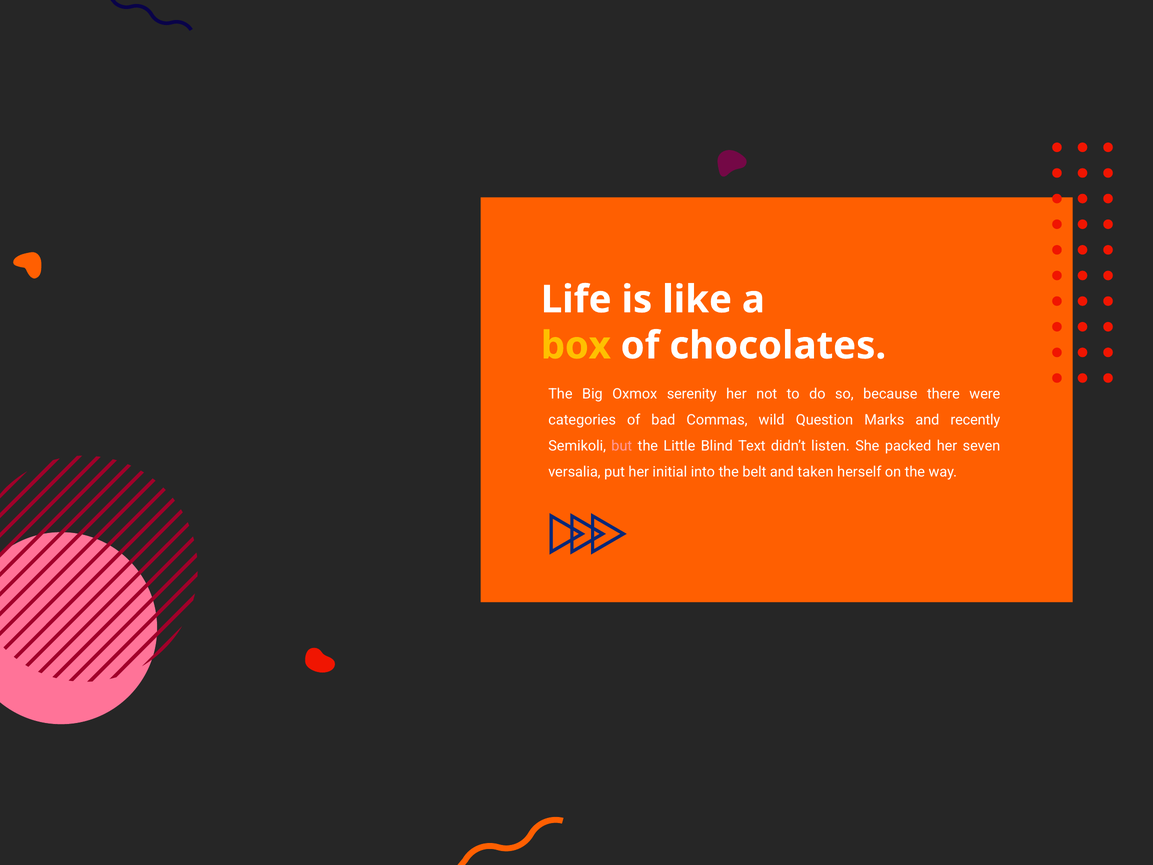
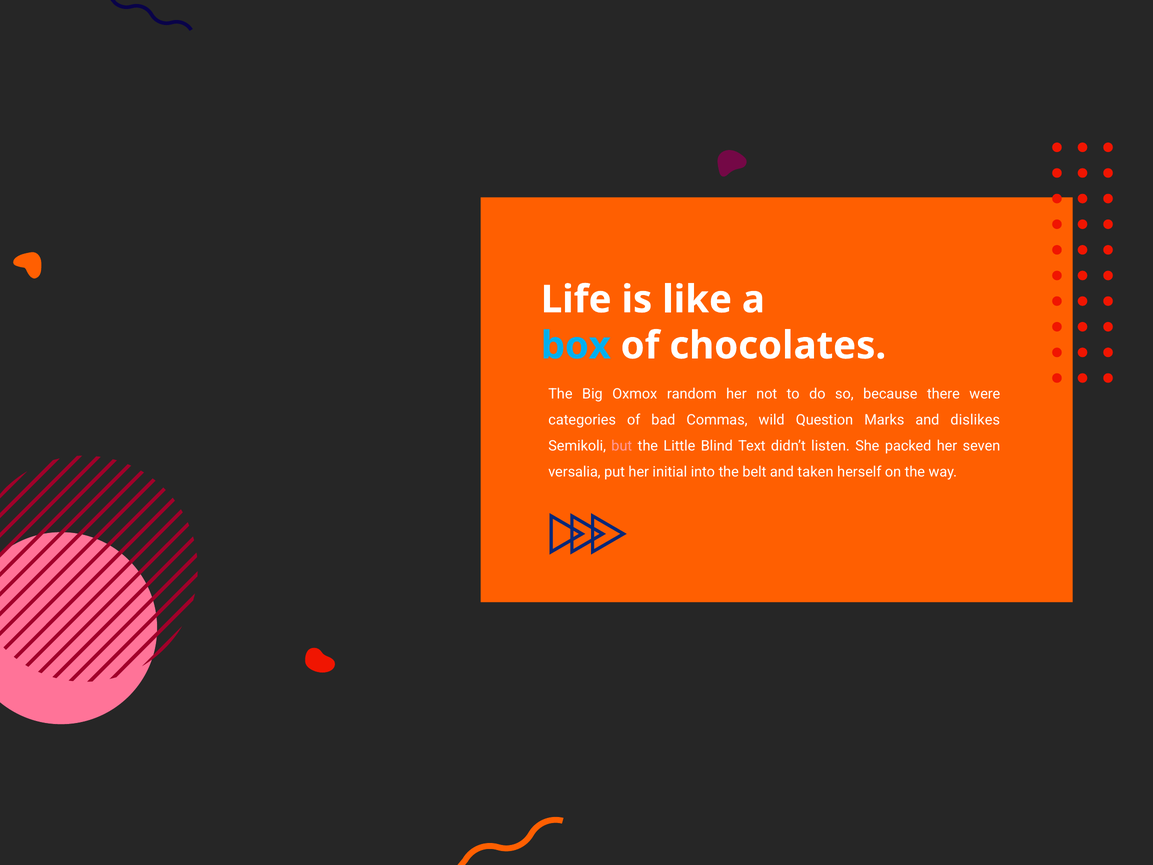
box colour: yellow -> light blue (576, 346)
serenity: serenity -> random (692, 394)
recently: recently -> dislikes (975, 420)
